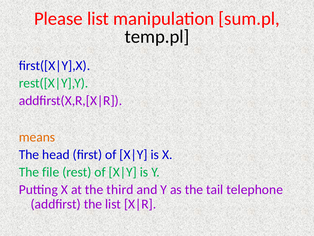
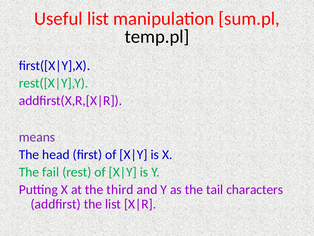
Please: Please -> Useful (58, 19)
means colour: orange -> purple (37, 137)
file: file -> fail (51, 172)
telephone: telephone -> characters (255, 189)
